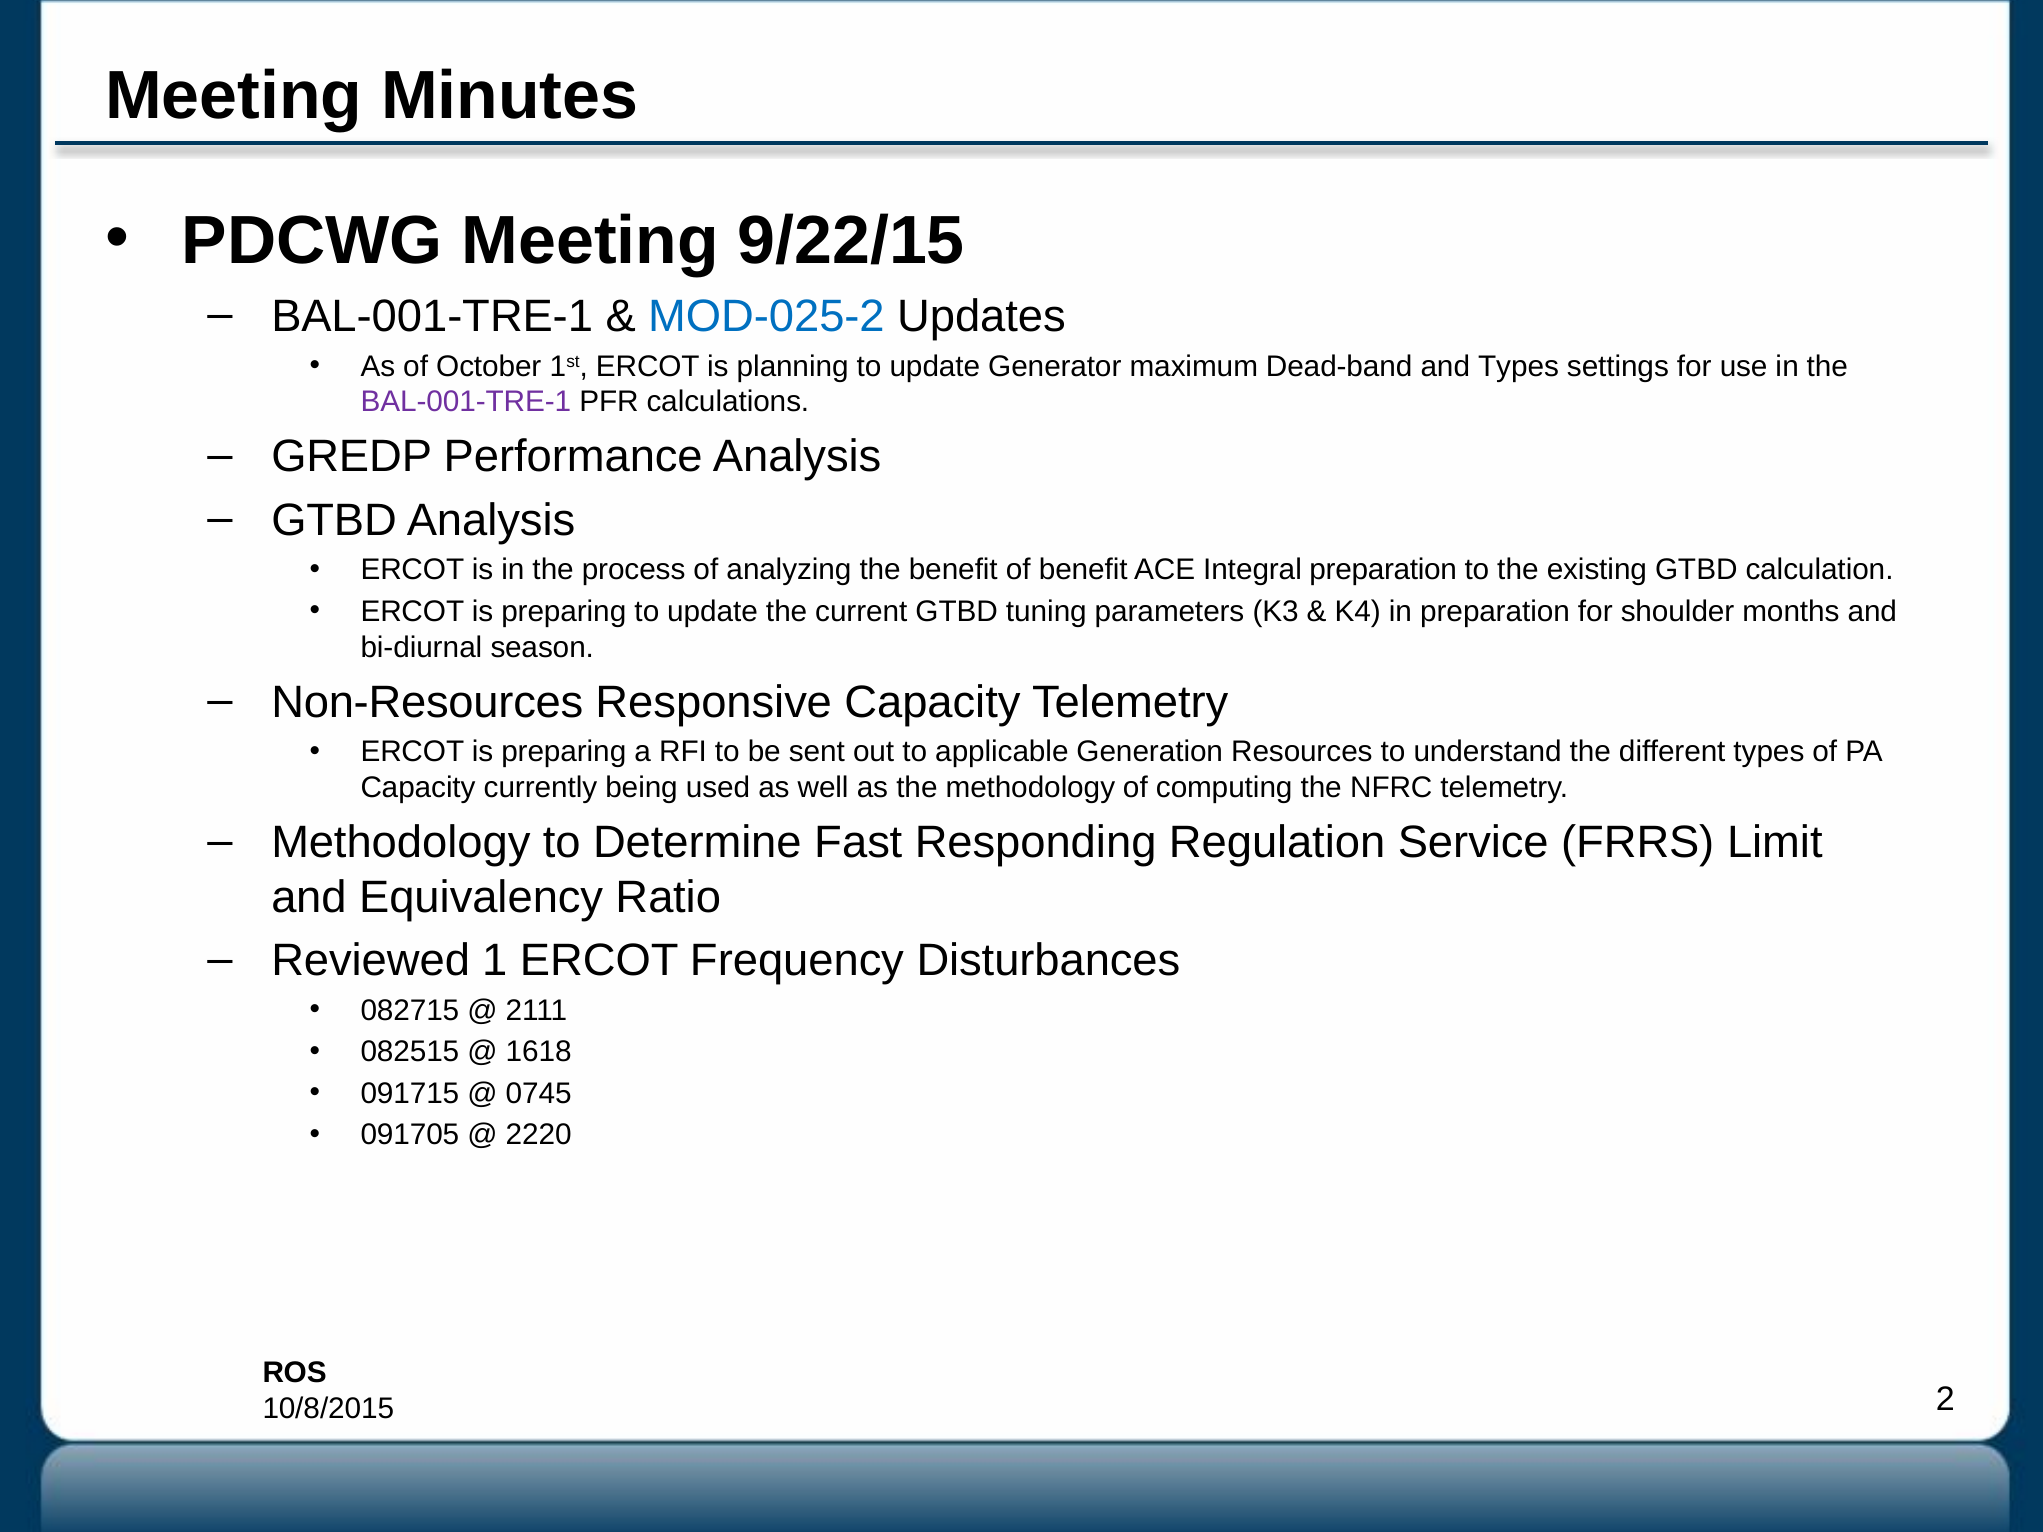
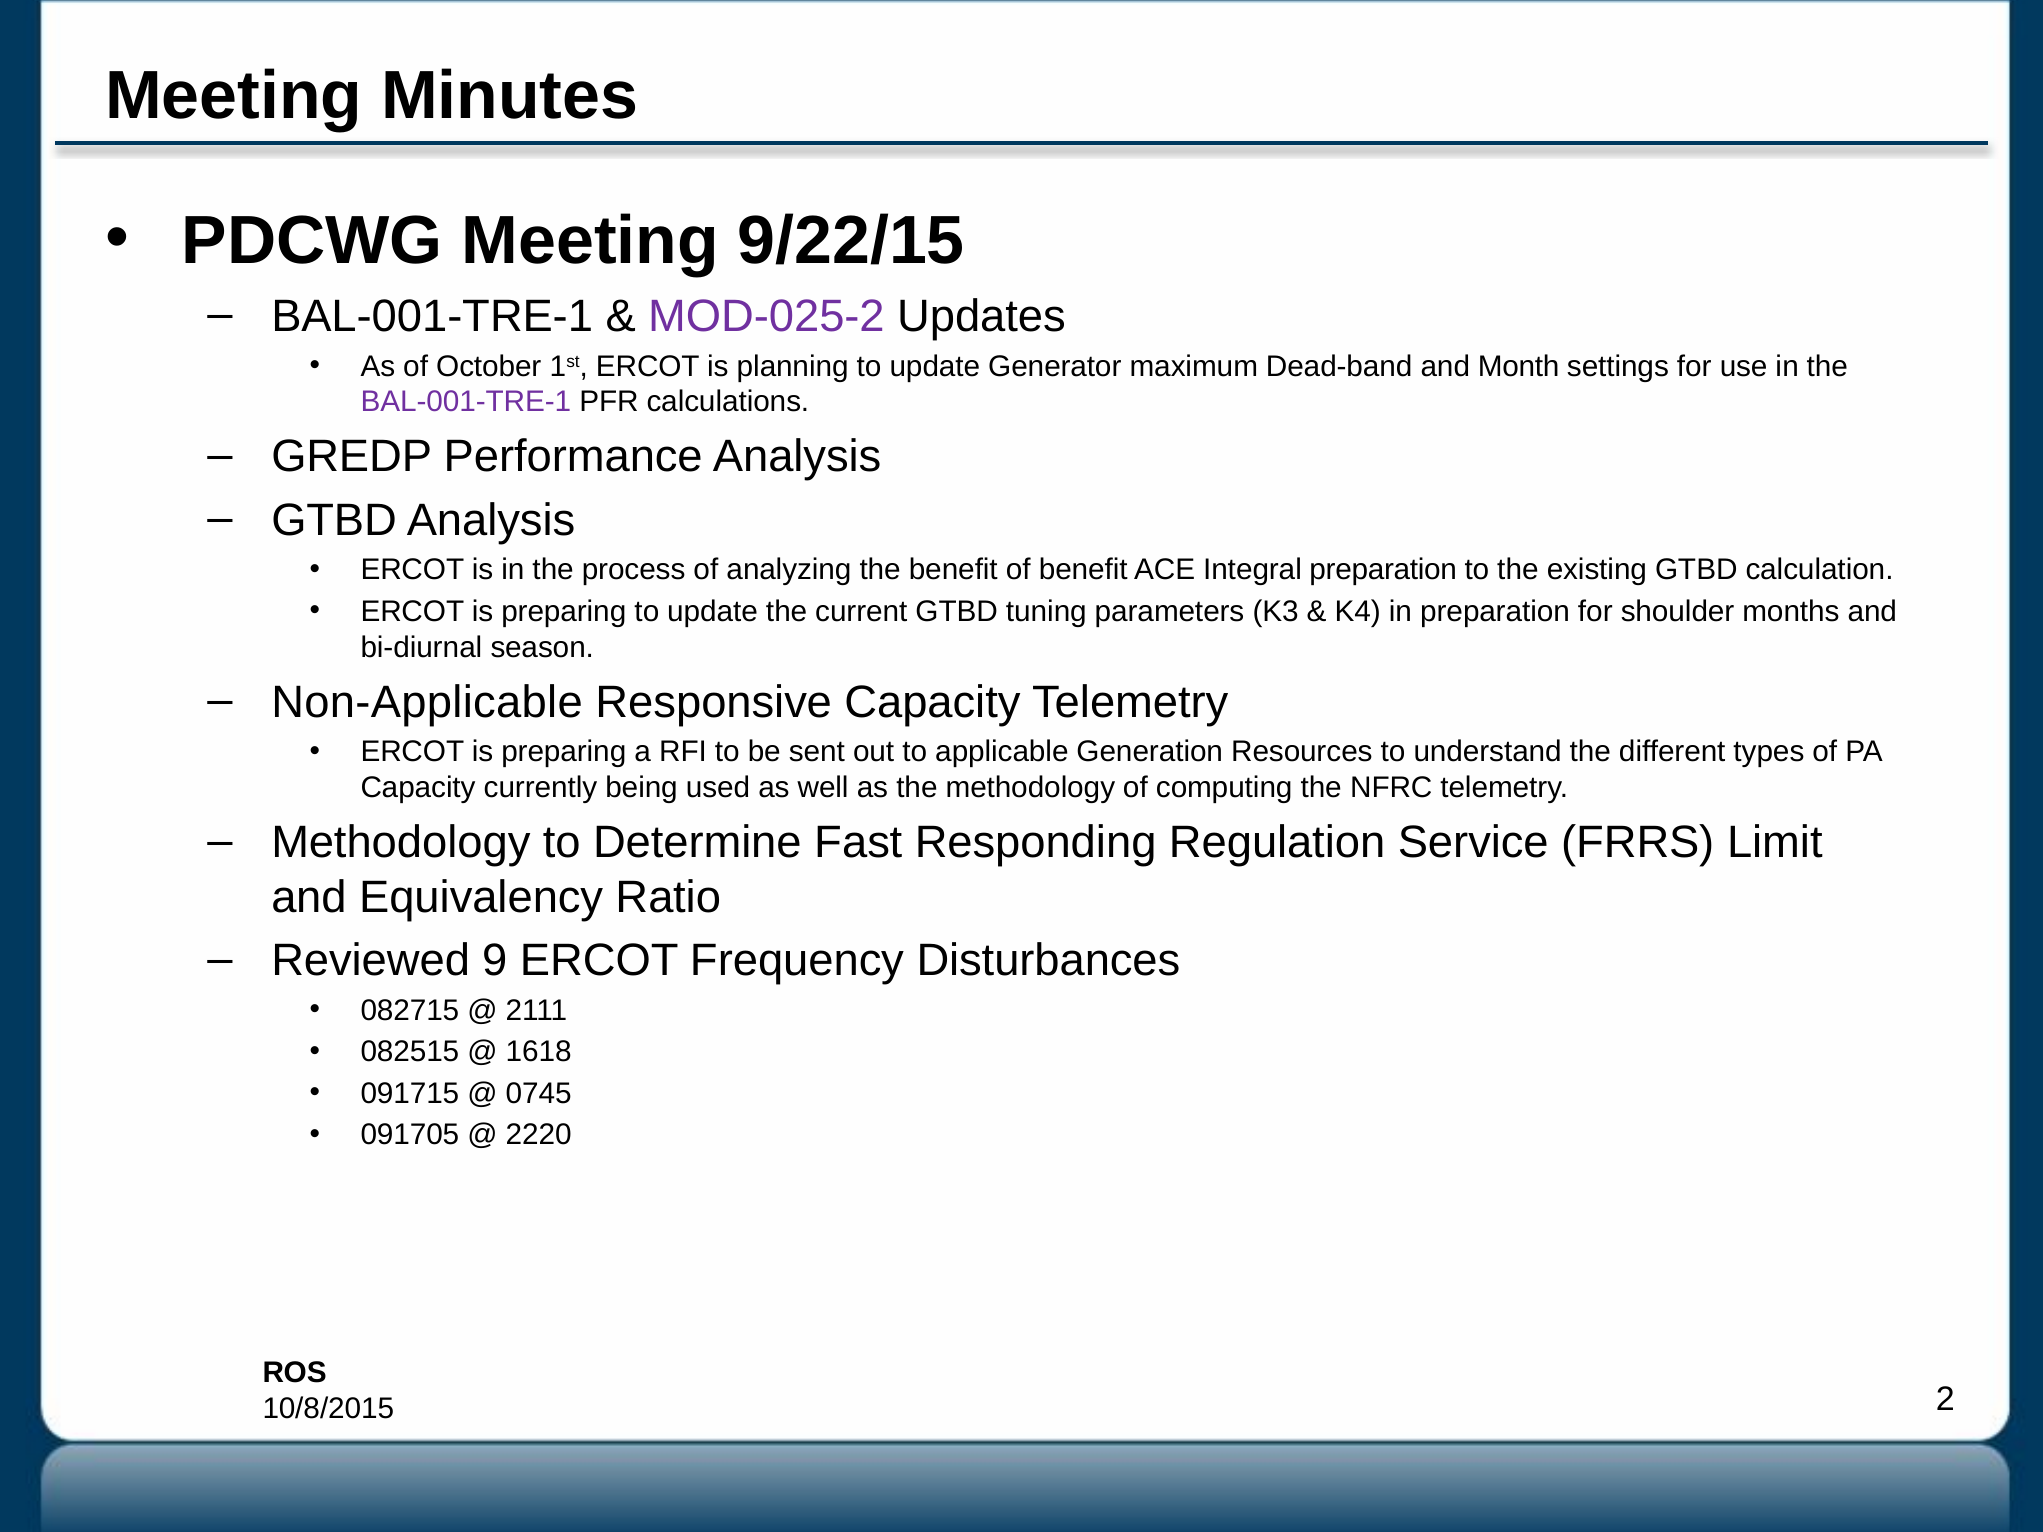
MOD-025-2 colour: blue -> purple (766, 316)
and Types: Types -> Month (1519, 366)
Non-Resources: Non-Resources -> Non-Applicable (427, 702)
1: 1 -> 9 (495, 961)
